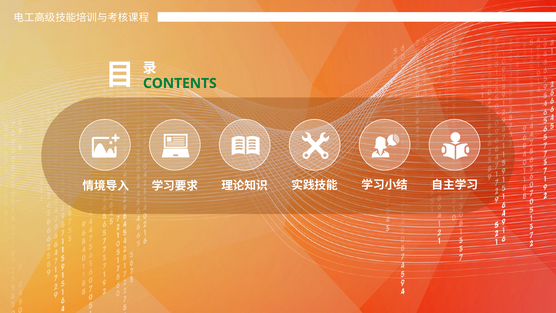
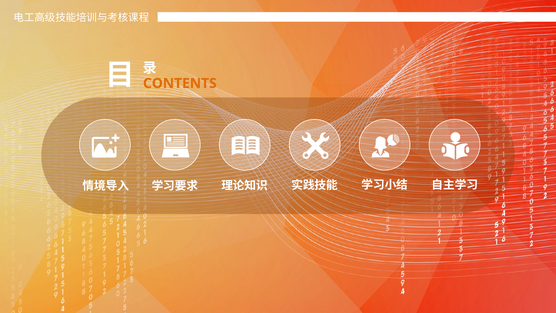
CONTENTS colour: green -> orange (180, 83)
